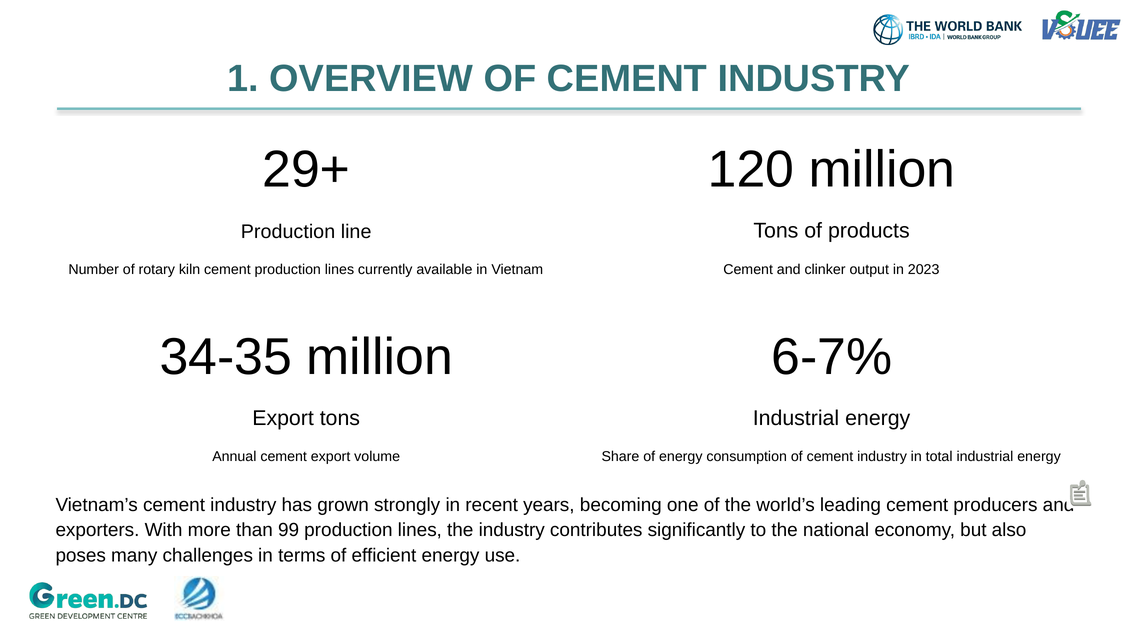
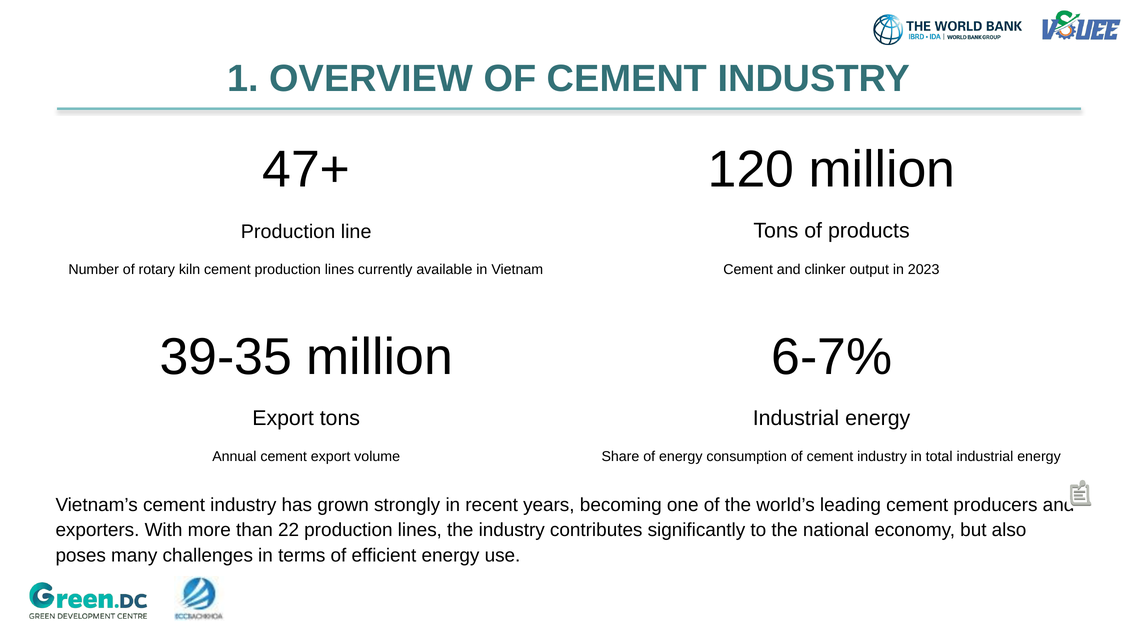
29+: 29+ -> 47+ (306, 170)
34-35: 34-35 -> 39-35 (226, 357)
99: 99 -> 22 (289, 530)
